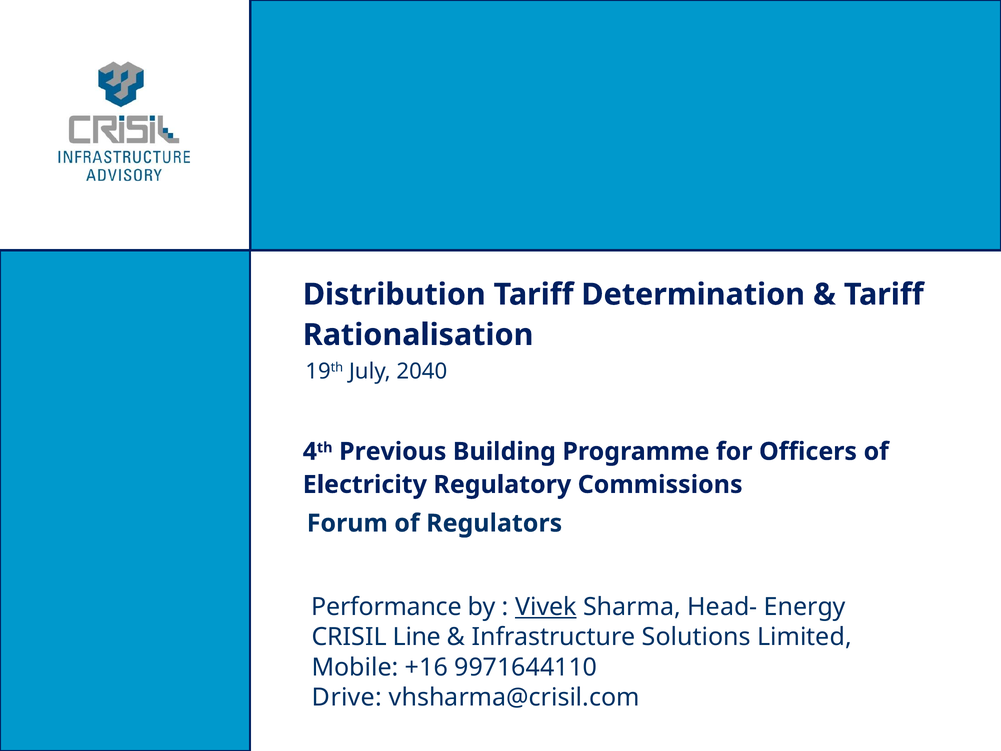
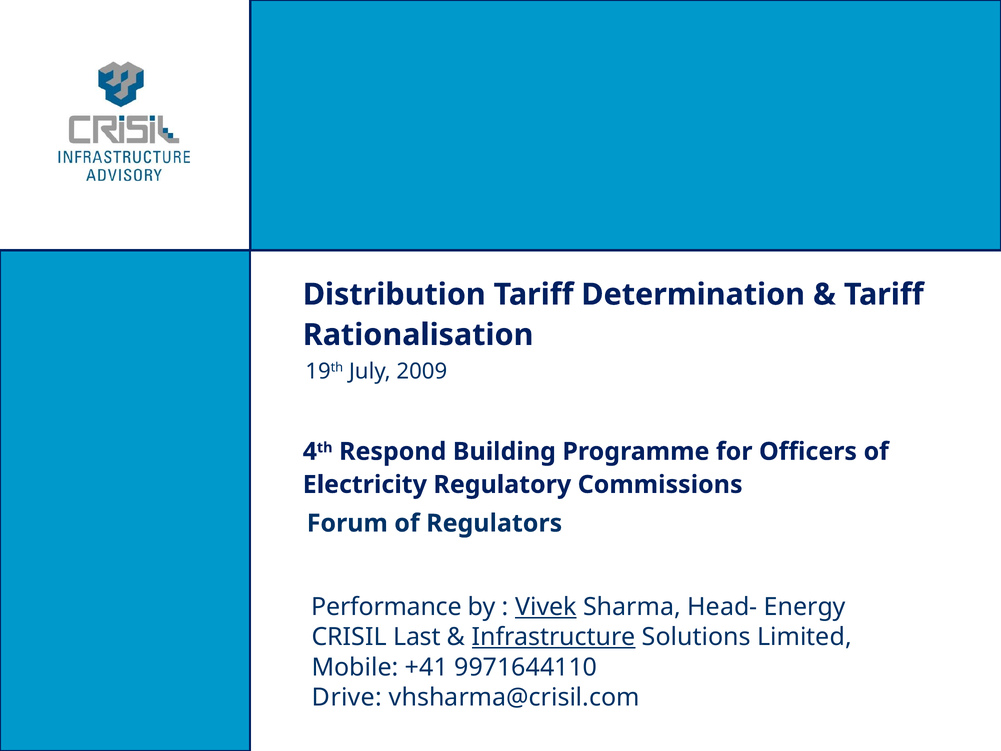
2040: 2040 -> 2009 (422, 371)
Previous: Previous -> Respond (393, 451)
Line: Line -> Last (417, 637)
Infrastructure underline: none -> present (554, 637)
+16: +16 -> +41 (426, 667)
